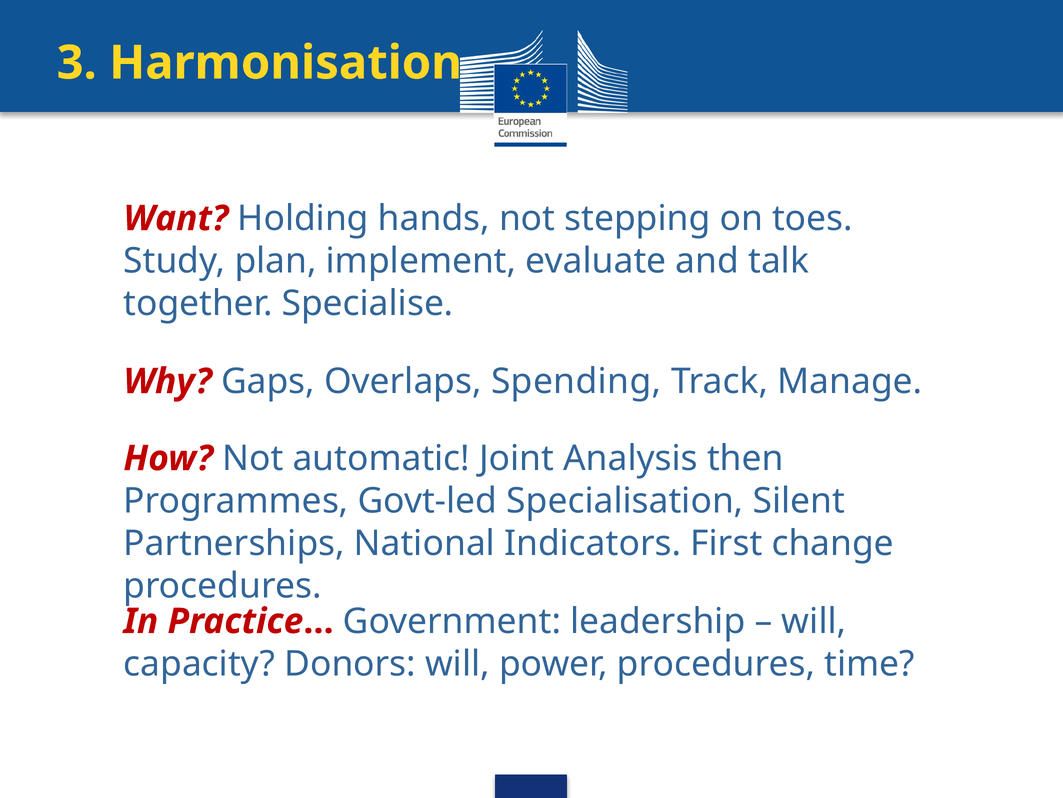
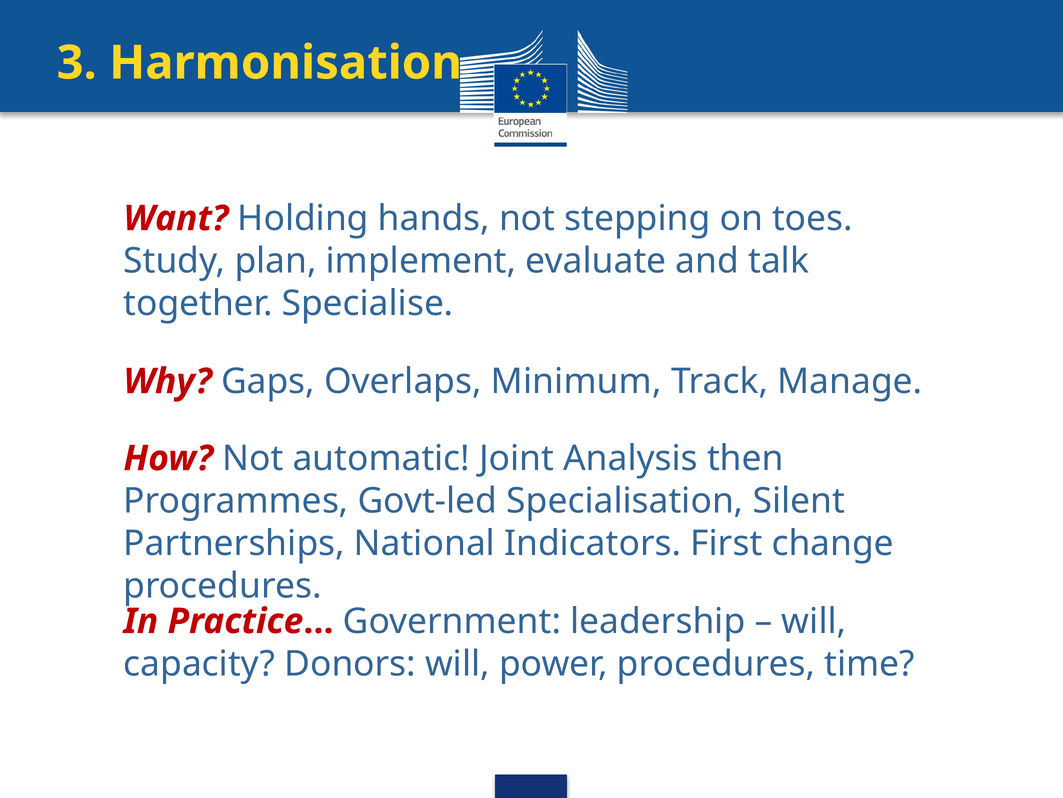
Spending: Spending -> Minimum (576, 381)
